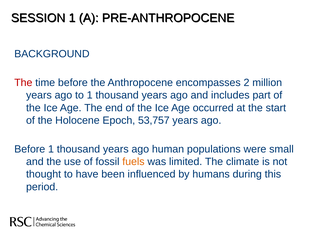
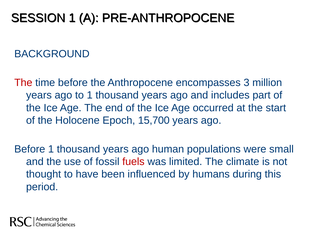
2: 2 -> 3 (246, 83)
53,757: 53,757 -> 15,700 (154, 121)
fuels colour: orange -> red (133, 162)
